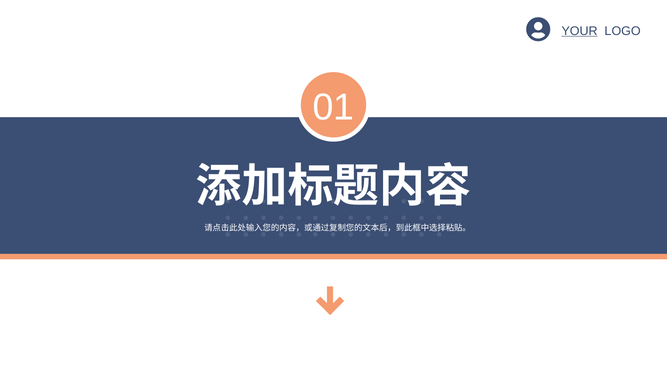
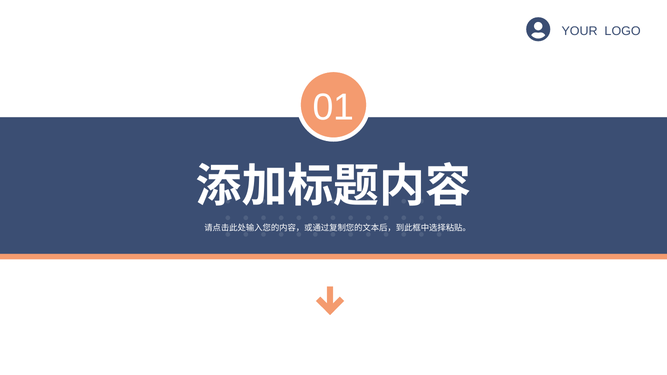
YOUR underline: present -> none (580, 31)
